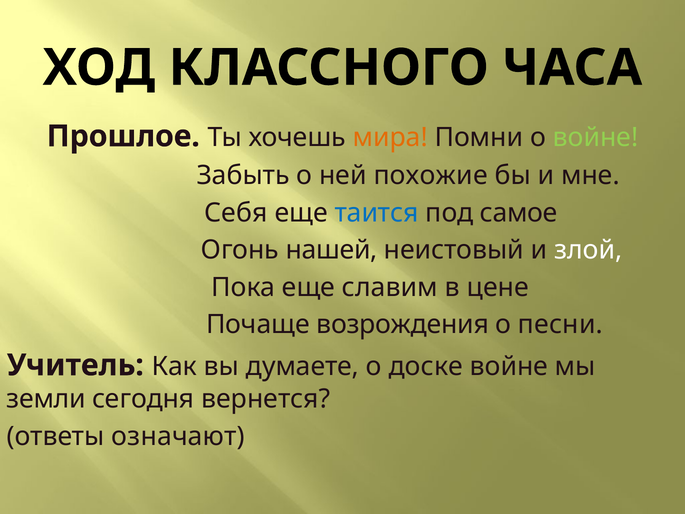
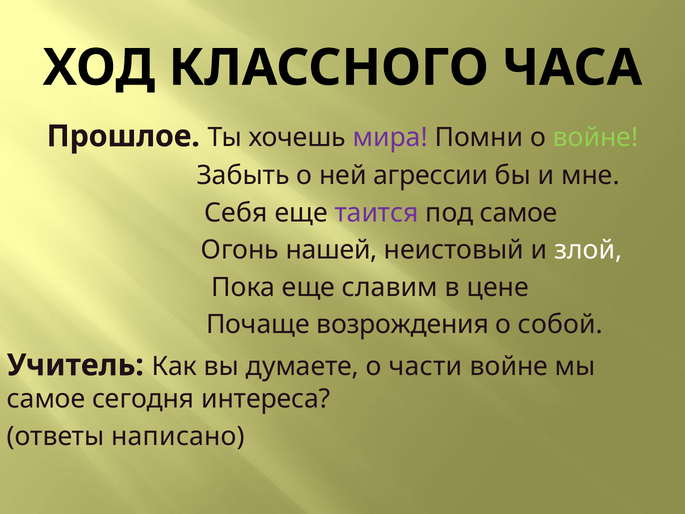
мира colour: orange -> purple (390, 137)
похожие: похожие -> агрессии (431, 175)
таится colour: blue -> purple (377, 213)
песни: песни -> собой (560, 324)
доске: доске -> части (426, 366)
земли: земли -> самое (46, 399)
вернется: вернется -> интереса (266, 399)
означают: означают -> написано (178, 436)
